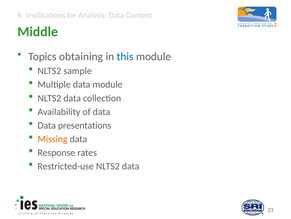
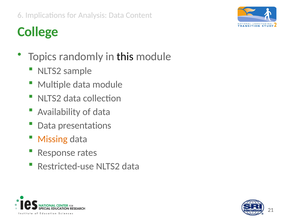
Middle: Middle -> College (38, 32)
obtaining: obtaining -> randomly (81, 56)
this colour: blue -> black (125, 56)
